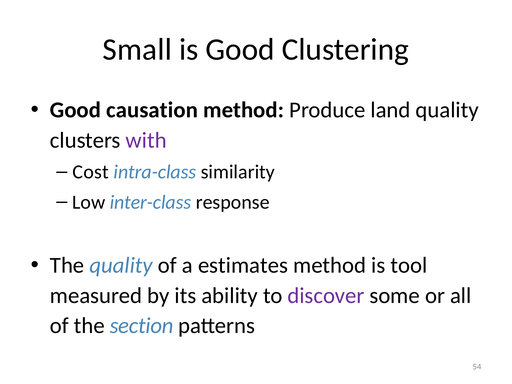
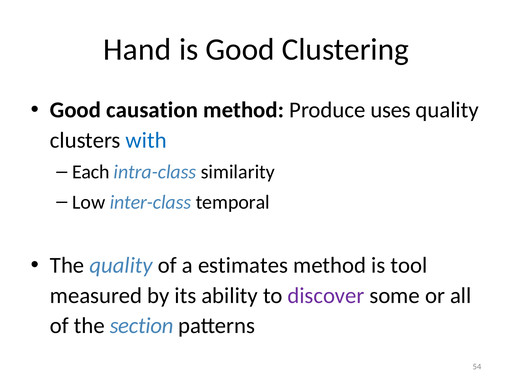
Small: Small -> Hand (137, 50)
land: land -> uses (391, 110)
with colour: purple -> blue (146, 140)
Cost: Cost -> Each (91, 172)
response: response -> temporal (233, 202)
